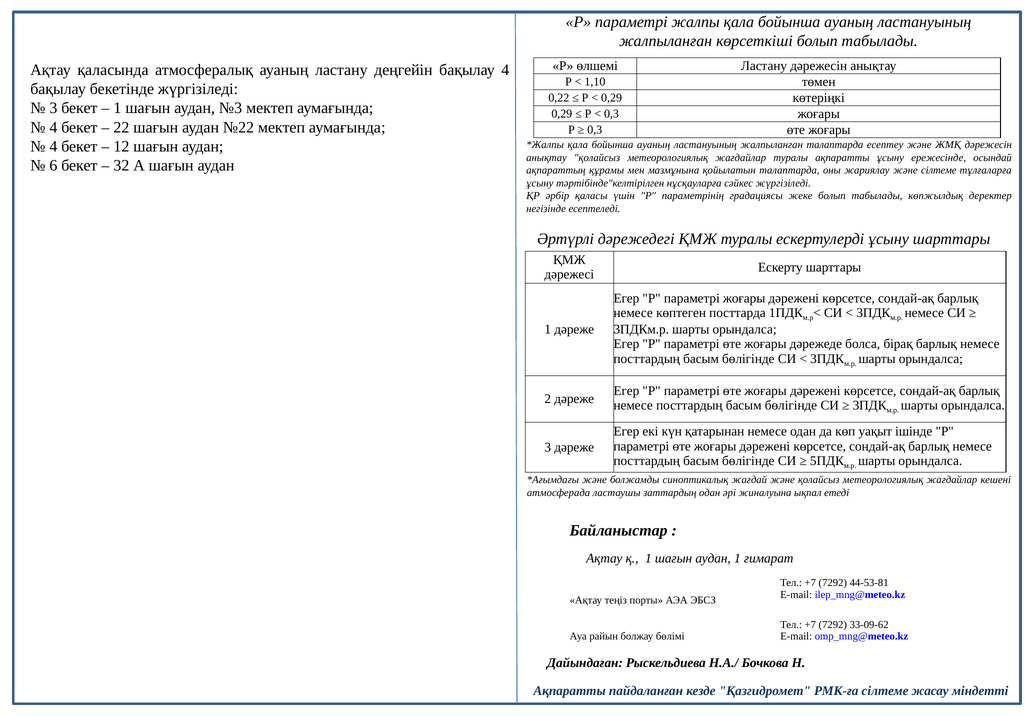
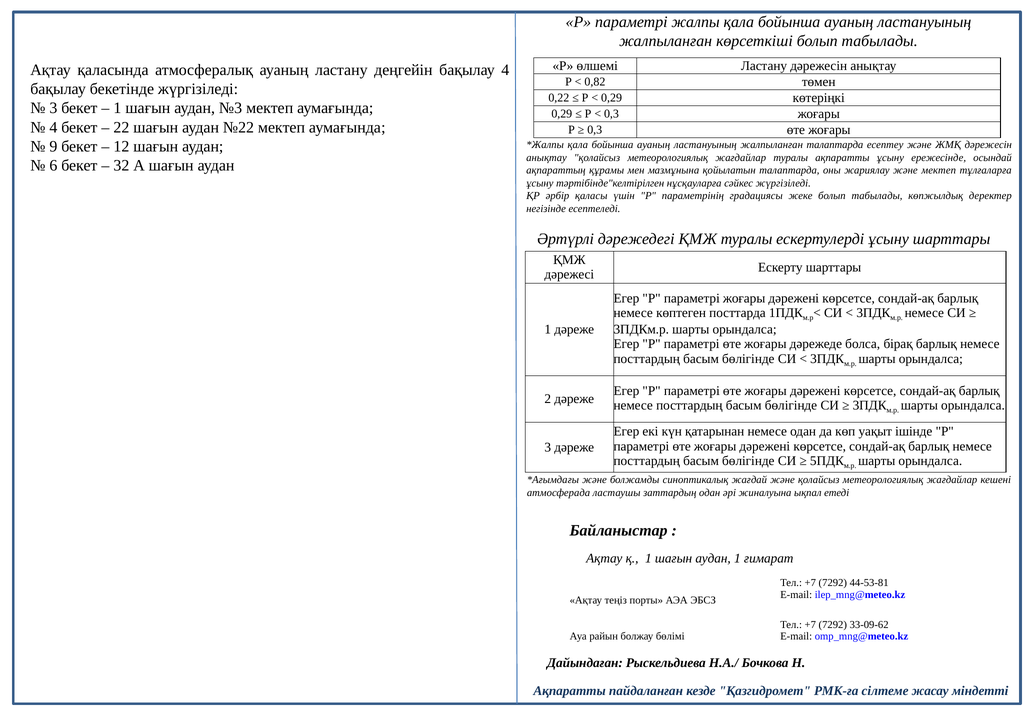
1,10: 1,10 -> 0,82 (595, 82)
4: 4 -> 9 (53, 146)
және сілтеме: сілтеме -> мектеп (939, 170)
